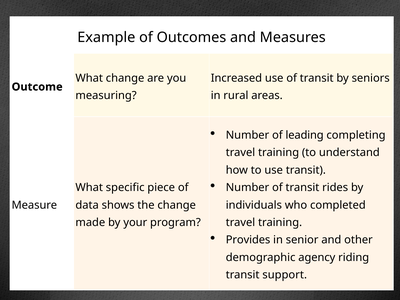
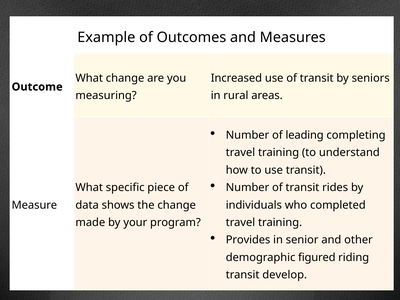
agency: agency -> figured (317, 257)
support: support -> develop (285, 275)
